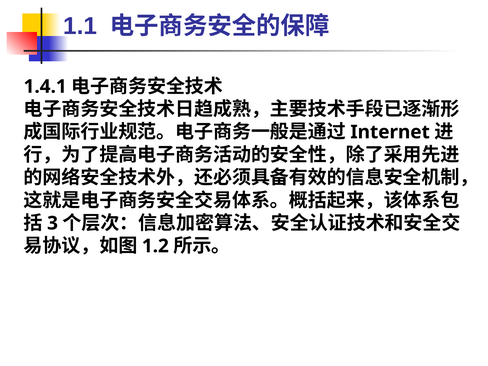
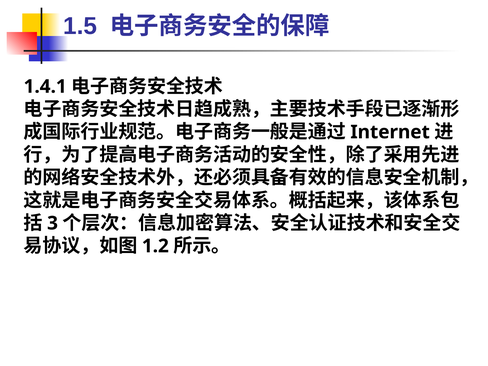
1.1: 1.1 -> 1.5 (80, 26)
